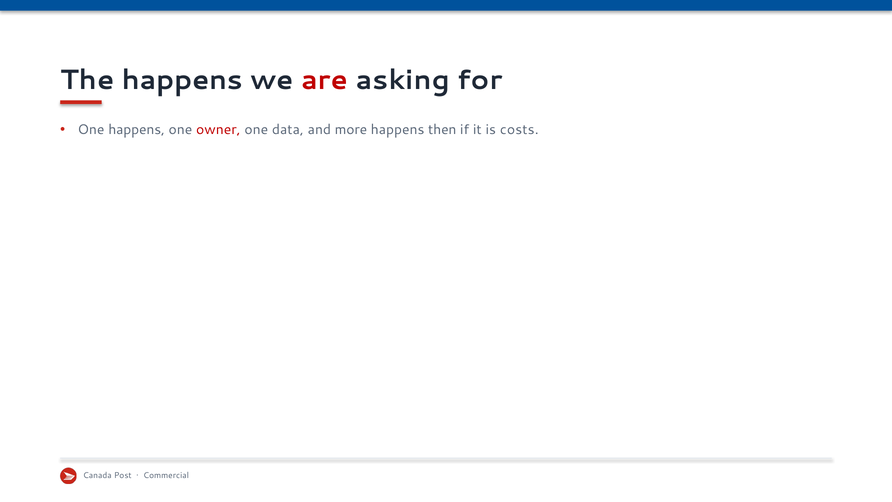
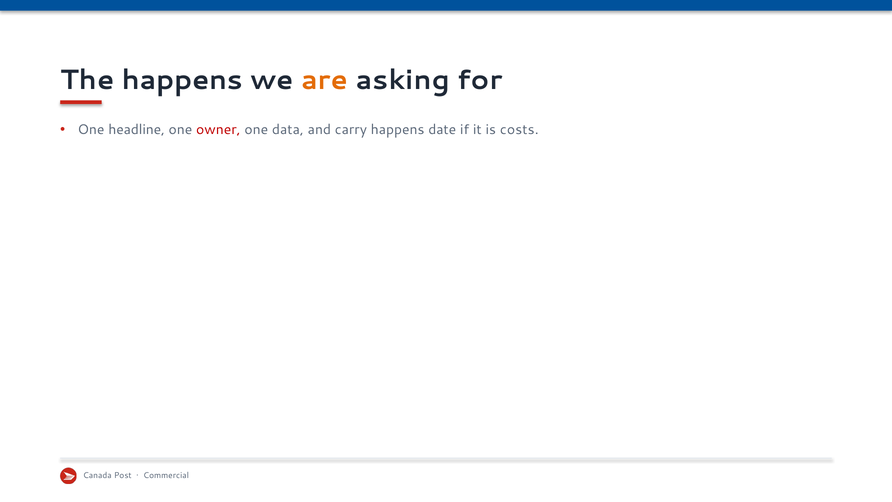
are colour: red -> orange (325, 80)
One happens: happens -> headline (137, 130)
more: more -> carry (351, 130)
then: then -> date (442, 130)
